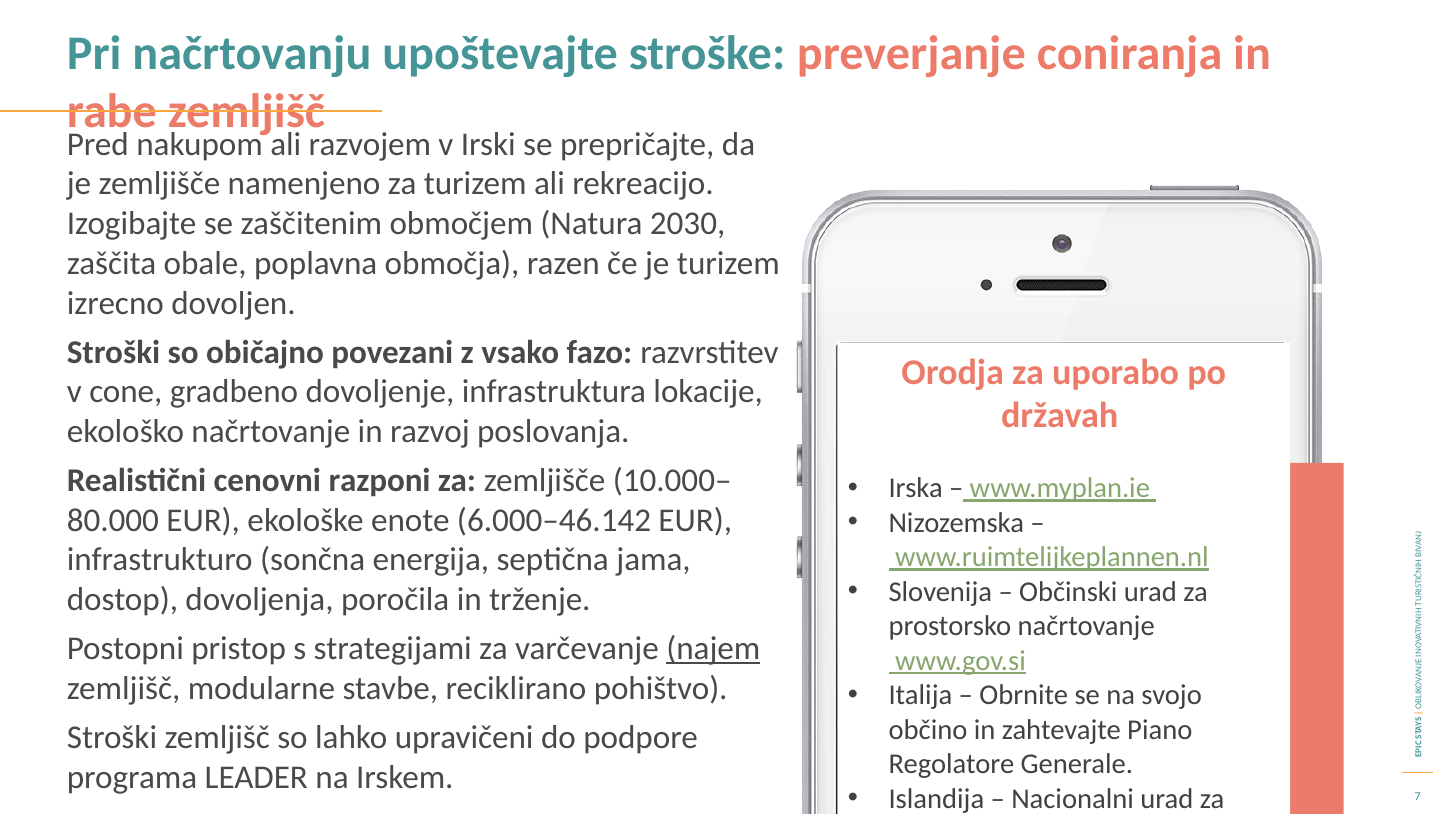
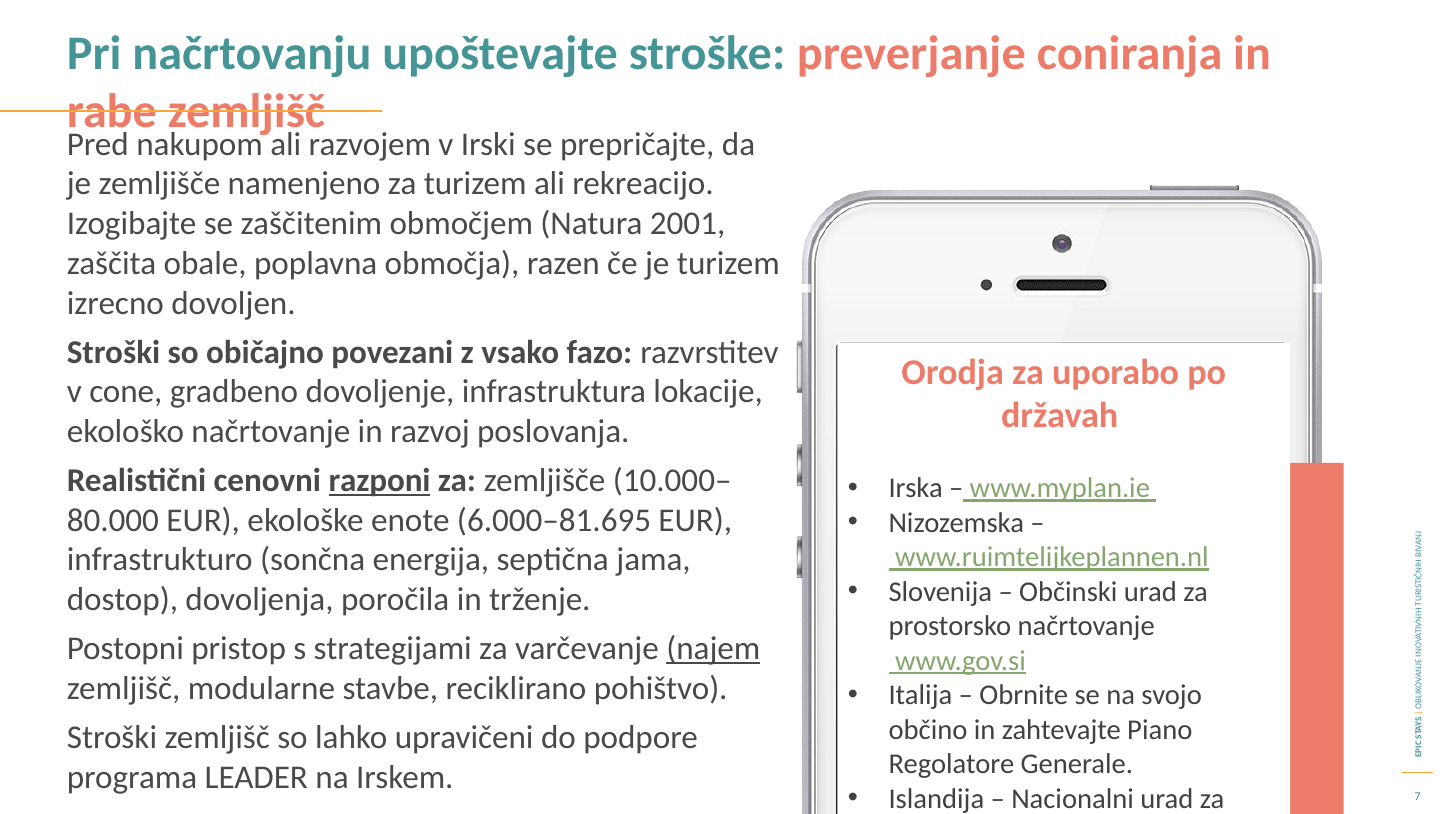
2030: 2030 -> 2001 (688, 224)
razponi underline: none -> present (380, 480)
6.000–46.142: 6.000–46.142 -> 6.000–81.695 (554, 520)
